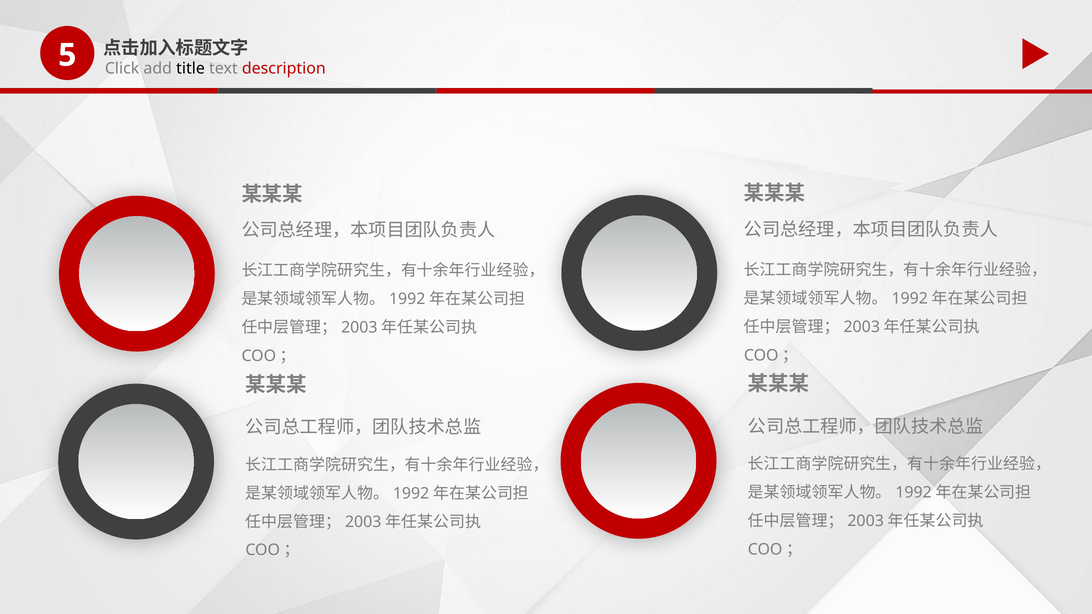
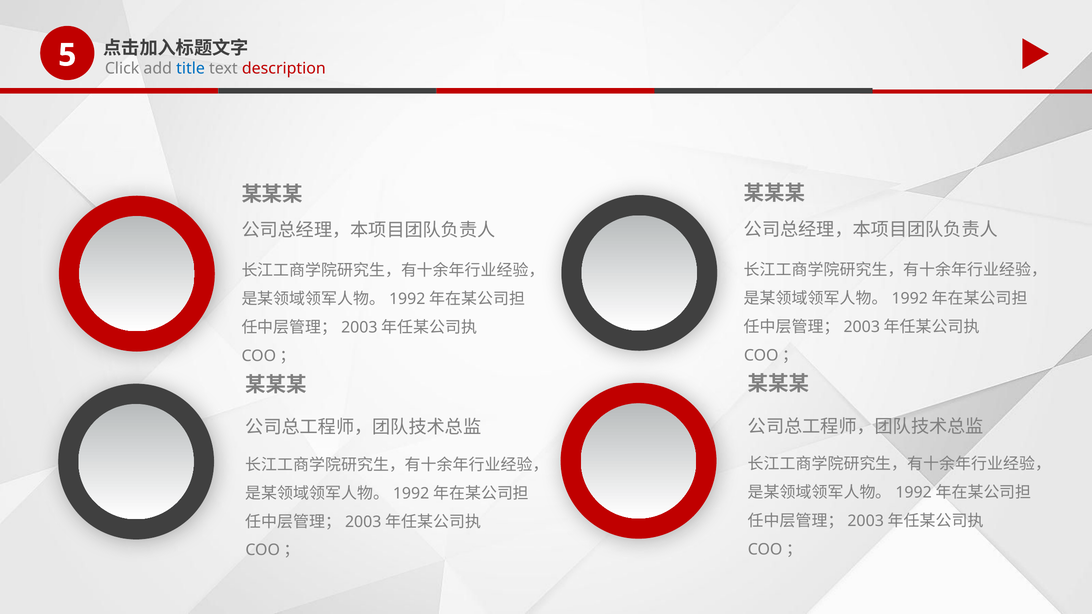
title colour: black -> blue (191, 69)
